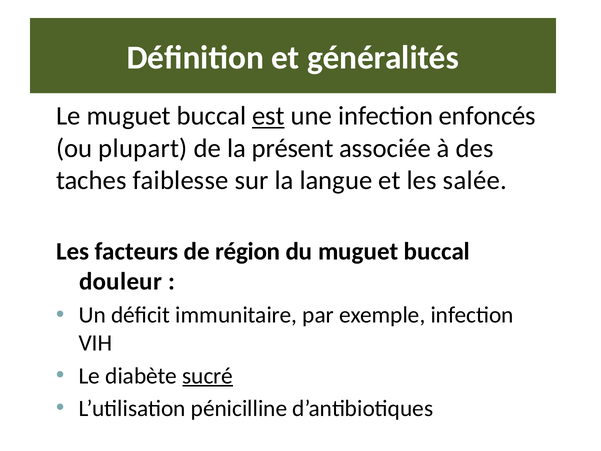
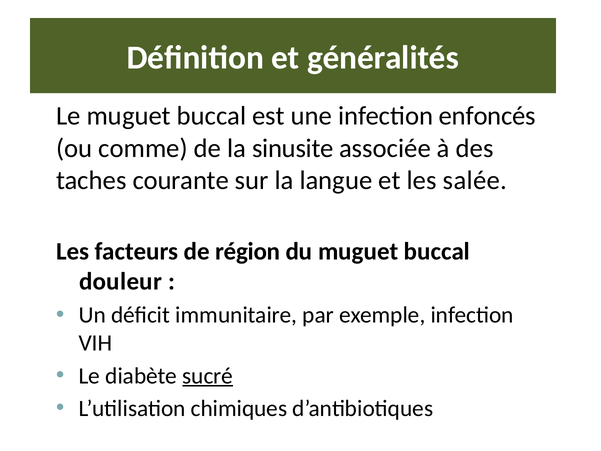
est underline: present -> none (268, 116)
plupart: plupart -> comme (143, 148)
présent: présent -> sinusite (293, 148)
faiblesse: faiblesse -> courante (181, 180)
pénicilline: pénicilline -> chimiques (239, 408)
